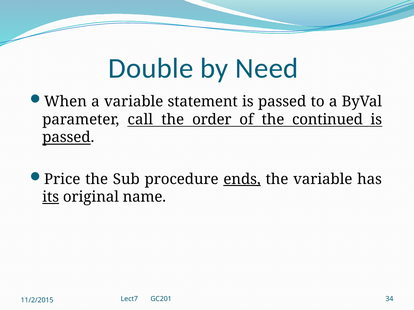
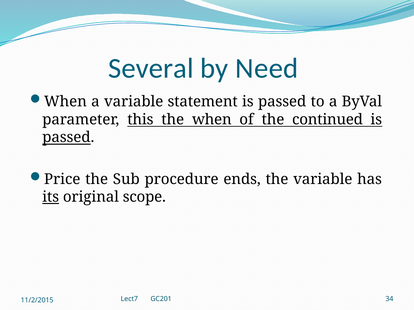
Double: Double -> Several (151, 68)
call: call -> this (140, 120)
the order: order -> when (212, 120)
ends underline: present -> none (242, 179)
name: name -> scope (144, 197)
